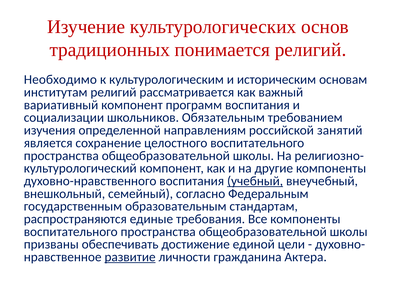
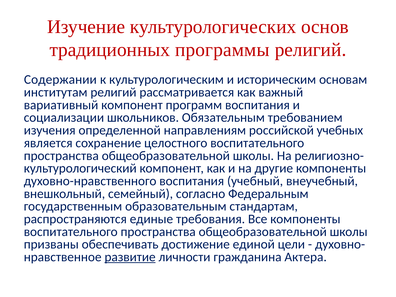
понимается: понимается -> программы (222, 50)
Необходимо: Необходимо -> Содержании (60, 80)
занятий: занятий -> учебных (340, 130)
учебный underline: present -> none (255, 181)
